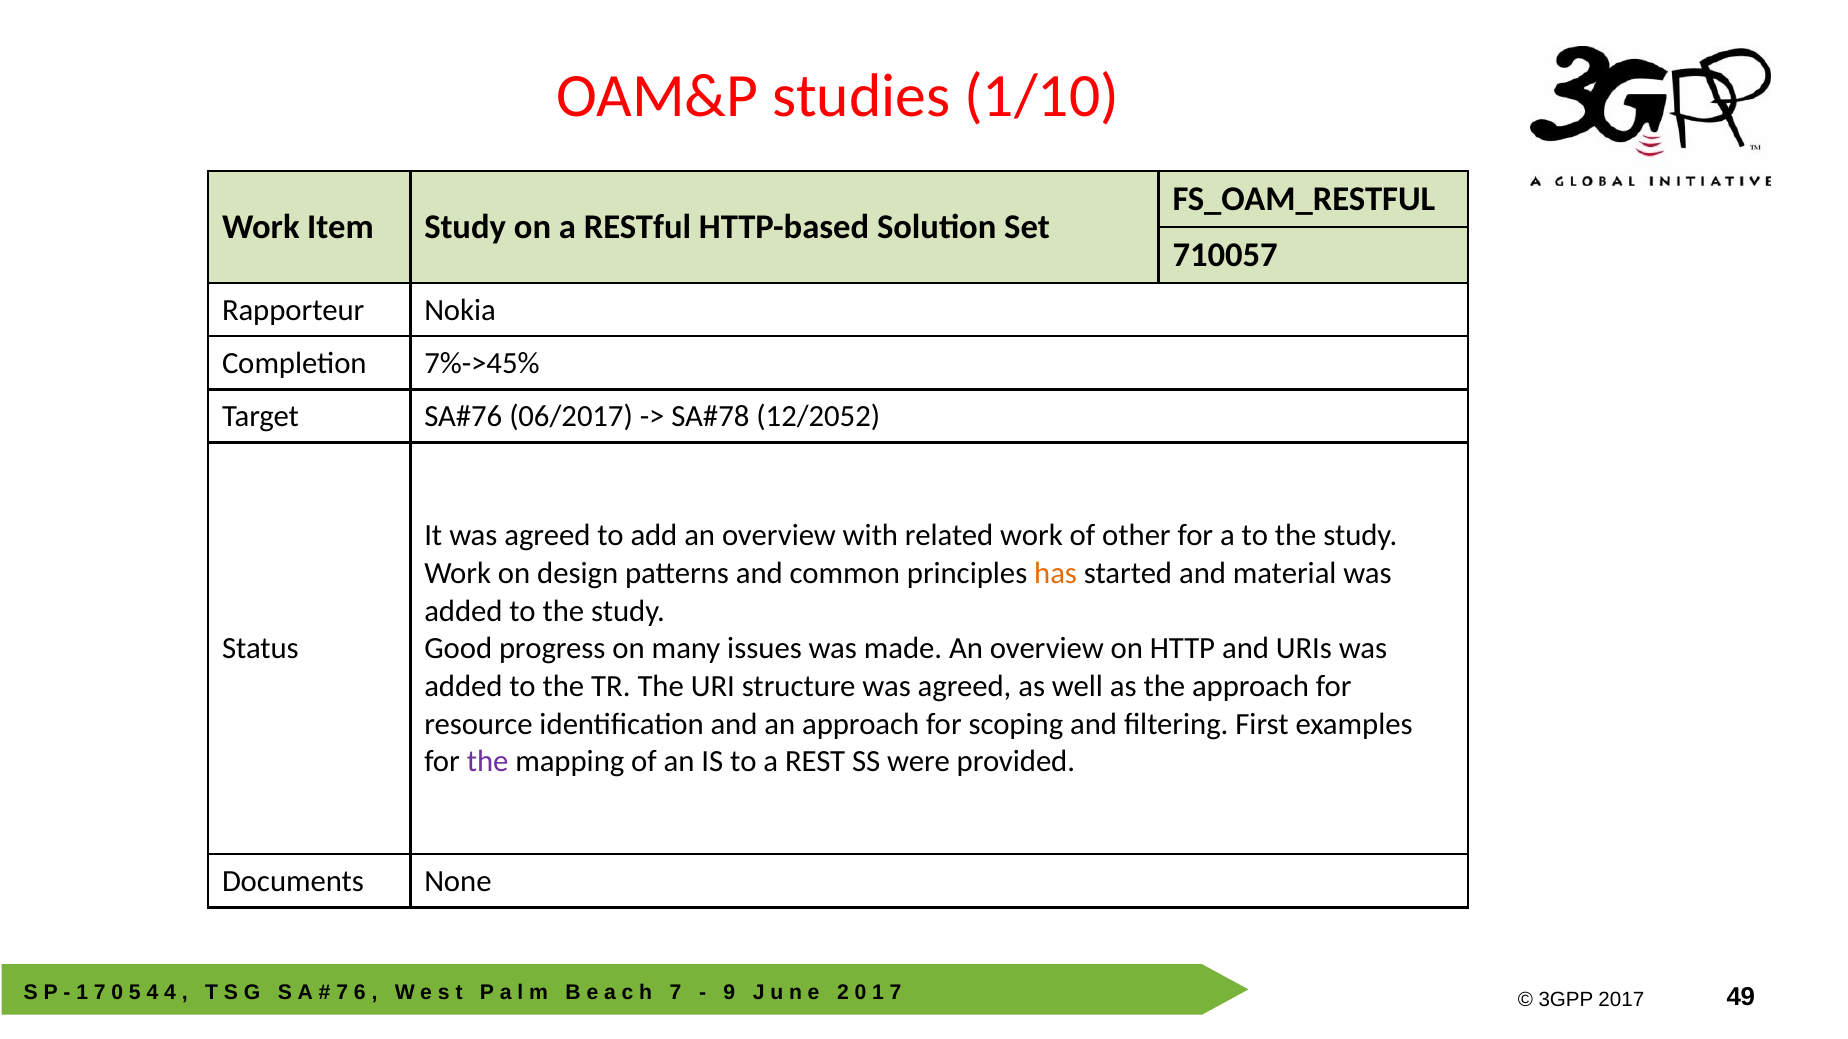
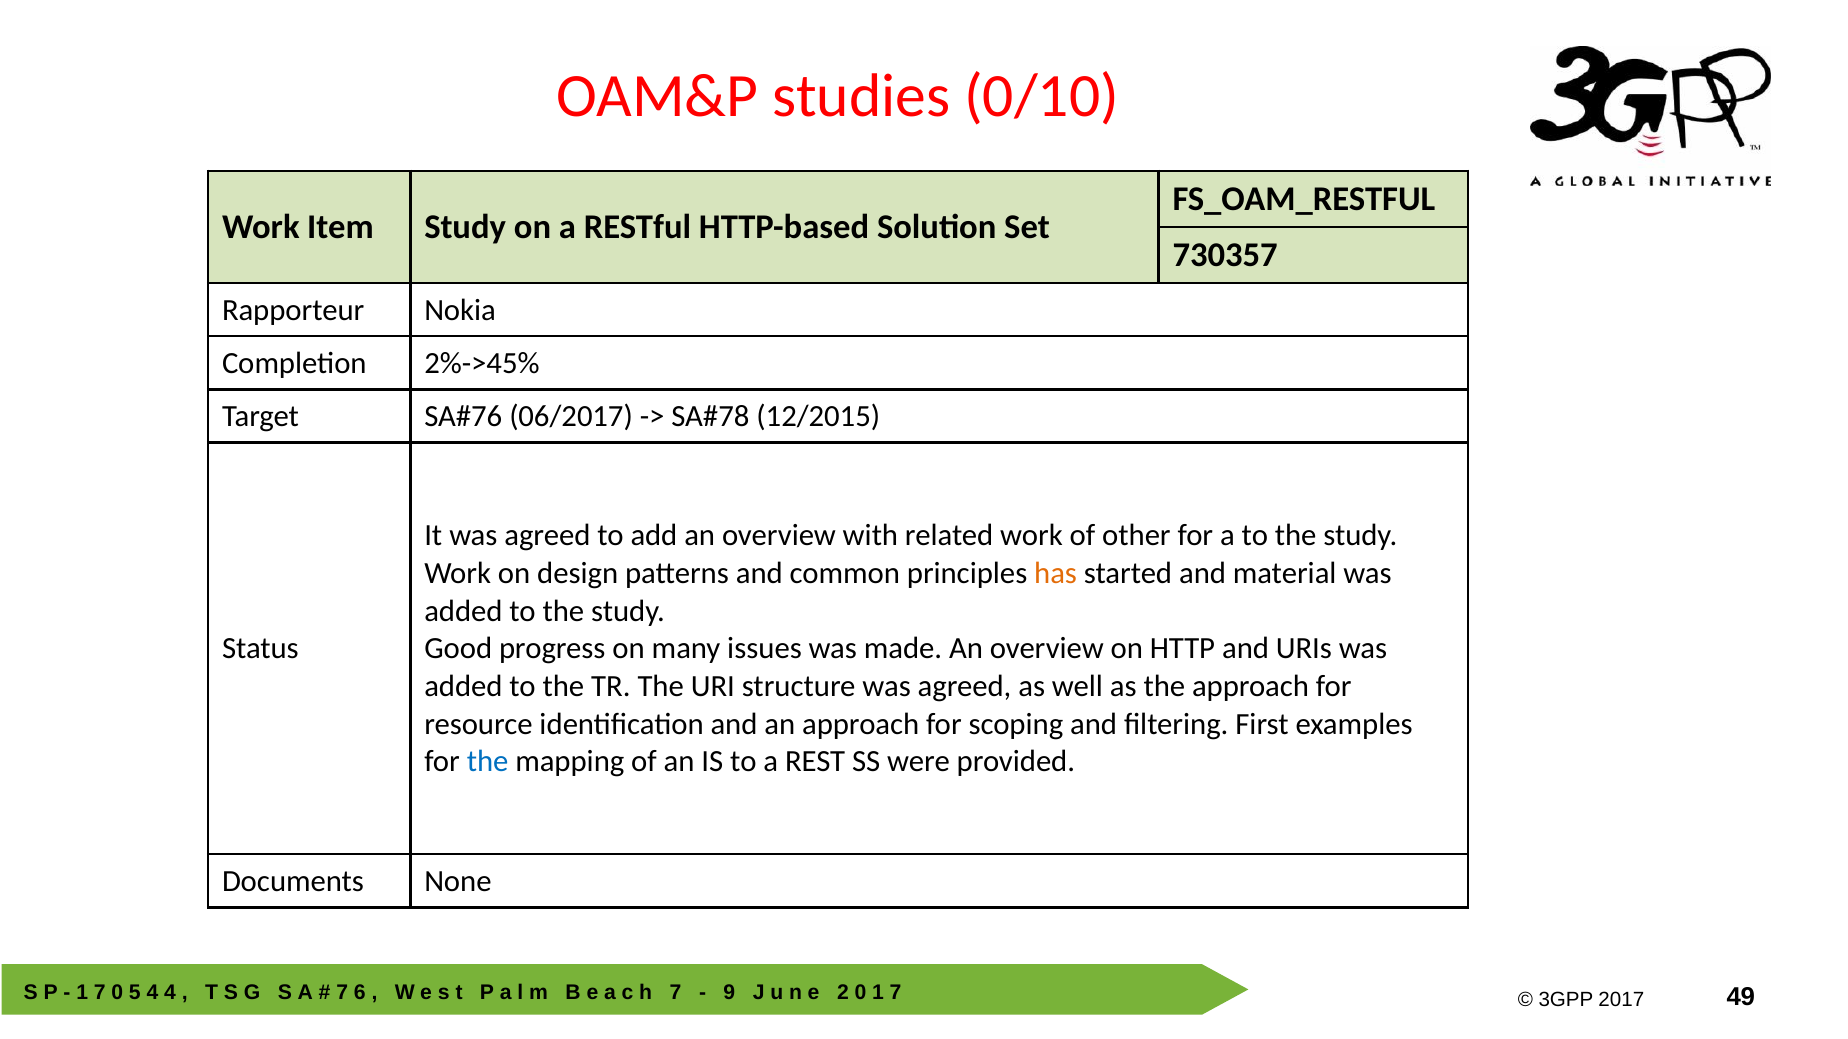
1/10: 1/10 -> 0/10 (1042, 96)
710057: 710057 -> 730357 (1225, 256)
7%->45%: 7%->45% -> 2%->45% (482, 363)
12/2052: 12/2052 -> 12/2015 (818, 416)
the colour: purple -> blue (488, 762)
